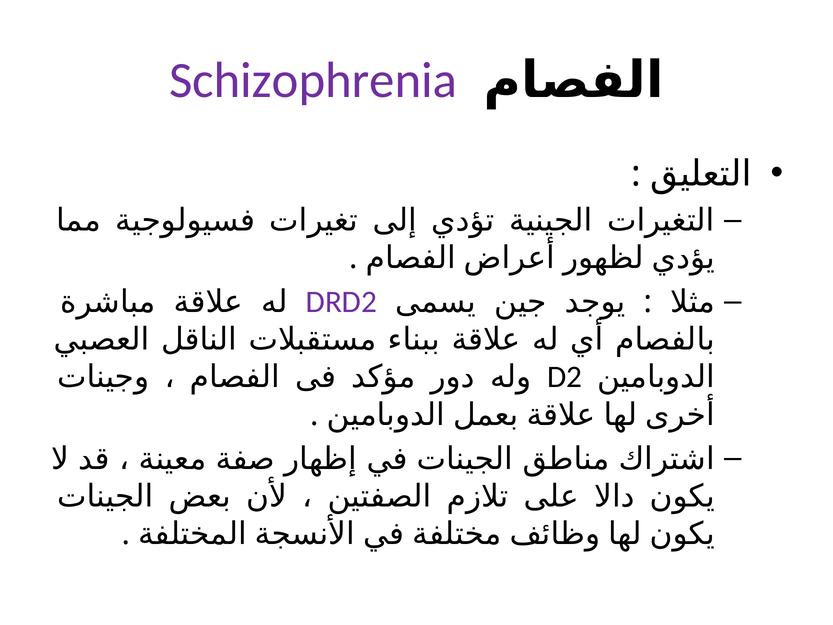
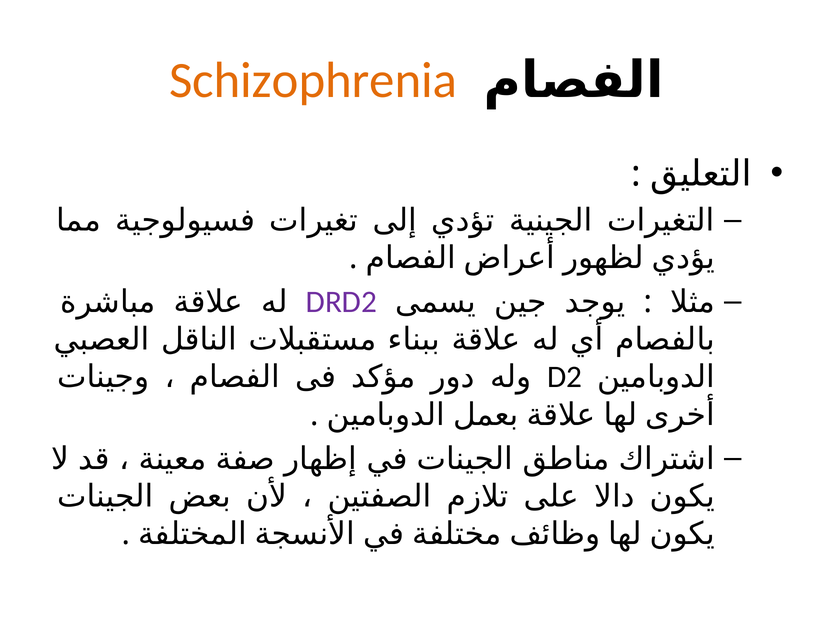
Schizophrenia colour: purple -> orange (313, 81)
